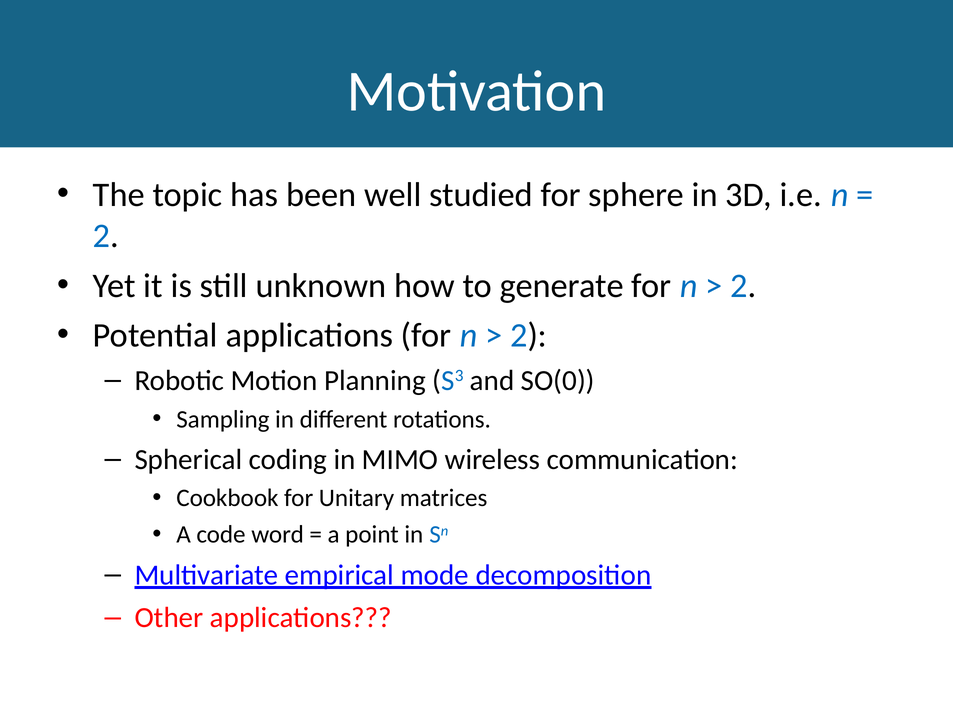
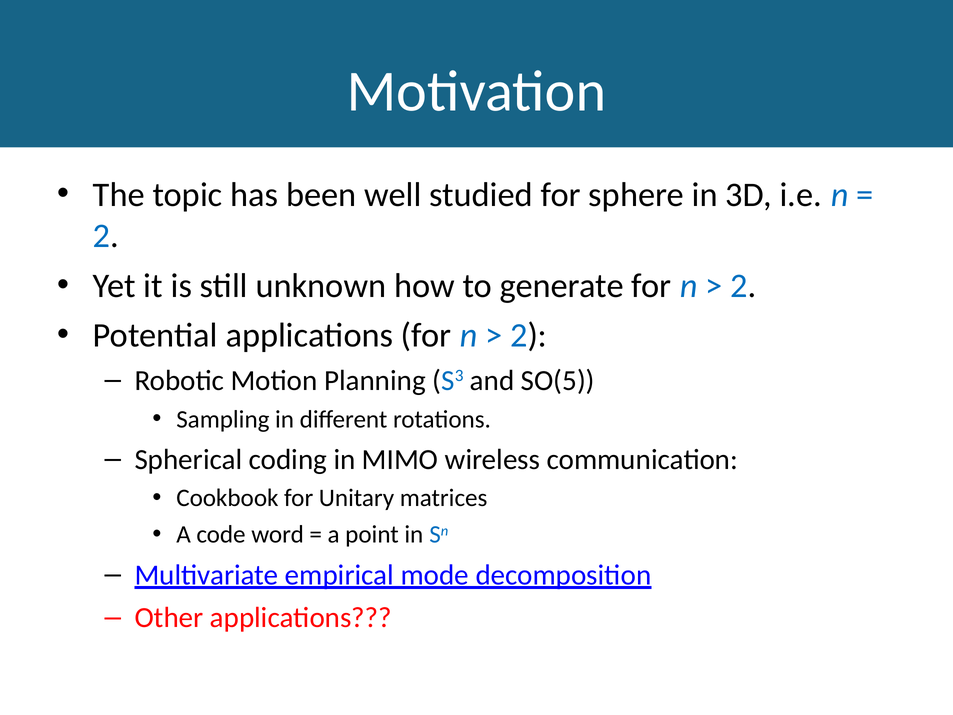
SO(0: SO(0 -> SO(5 (558, 381)
